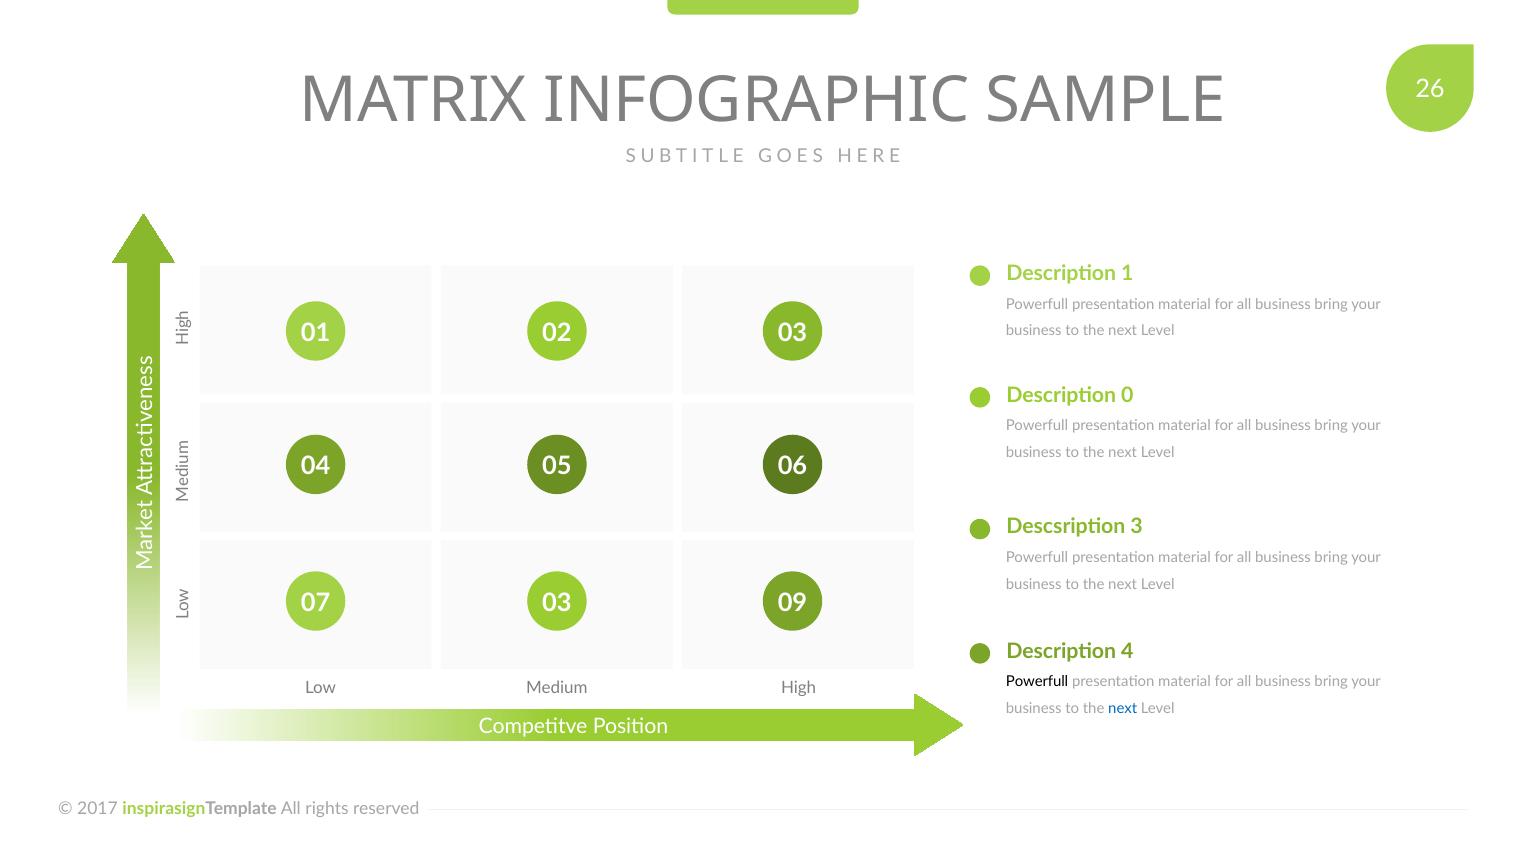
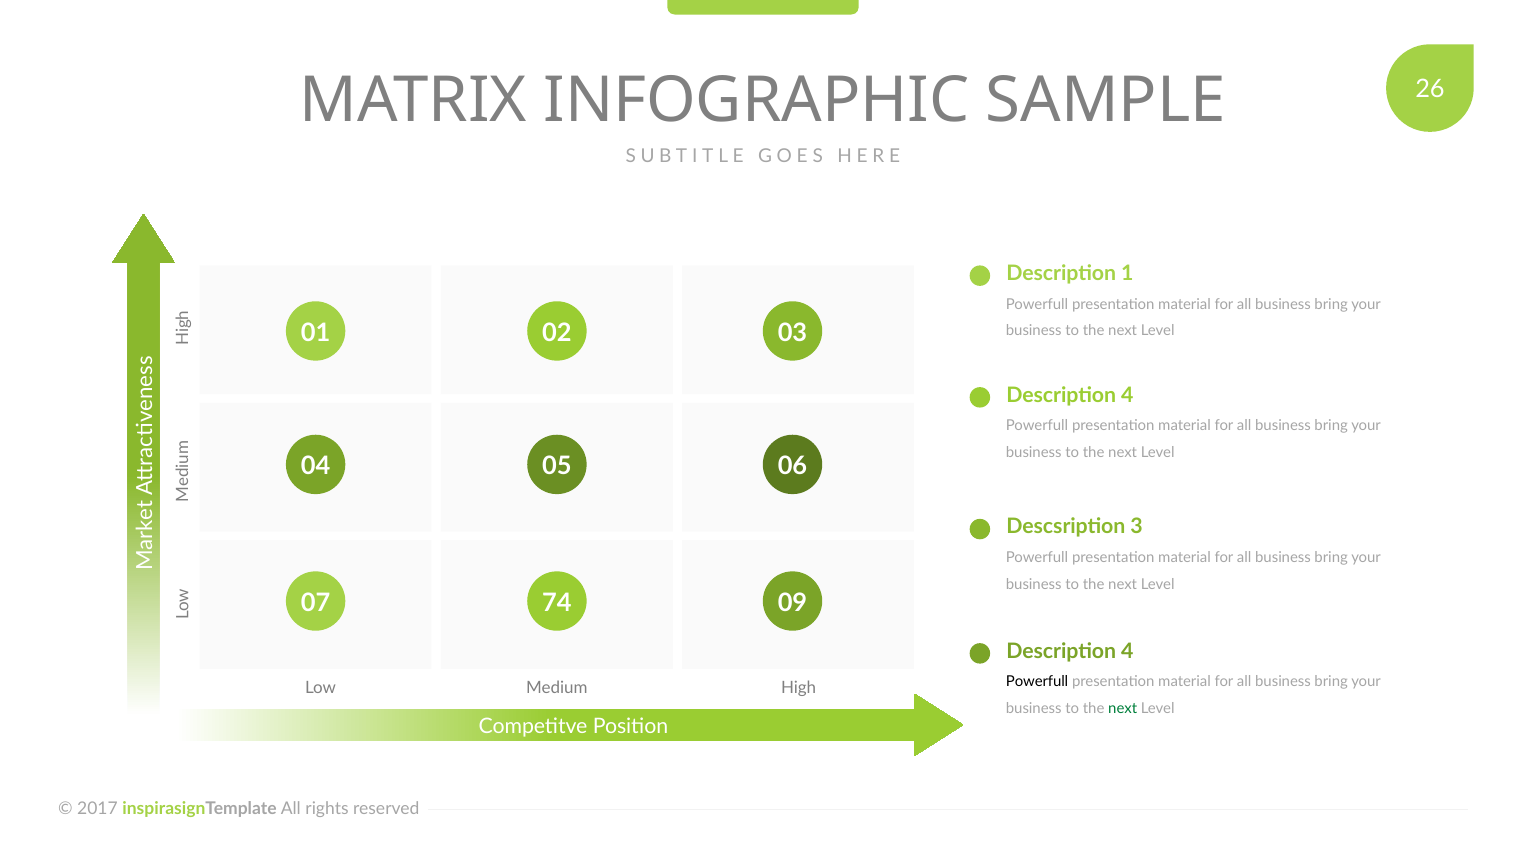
0: 0 -> 4 (1127, 395)
07 03: 03 -> 74 (557, 603)
next colour: blue -> green (1123, 709)
